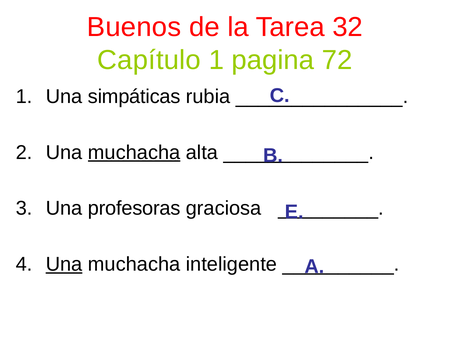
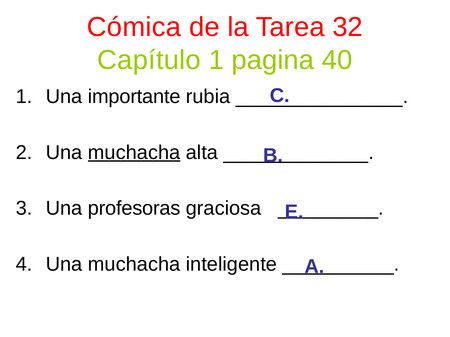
Buenos: Buenos -> Cómica (134, 27)
72: 72 -> 40 (337, 60)
simpáticas: simpáticas -> importante (134, 97)
Una underline: present -> none (64, 265)
